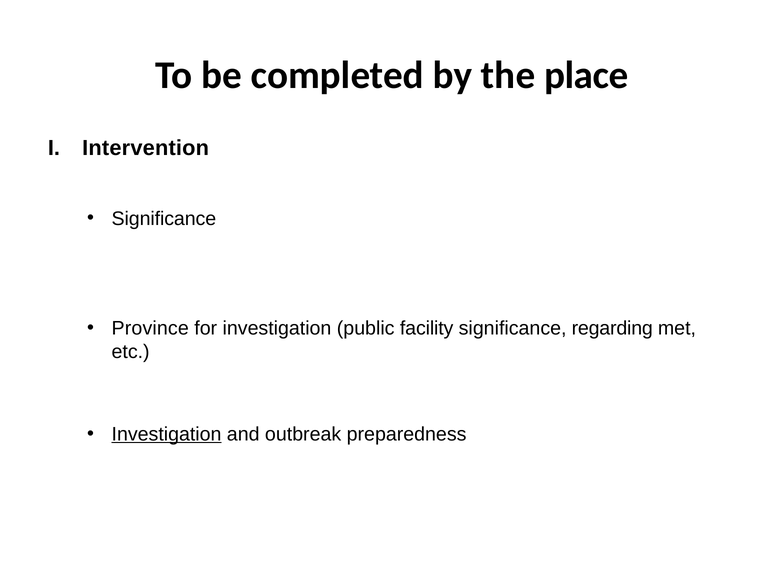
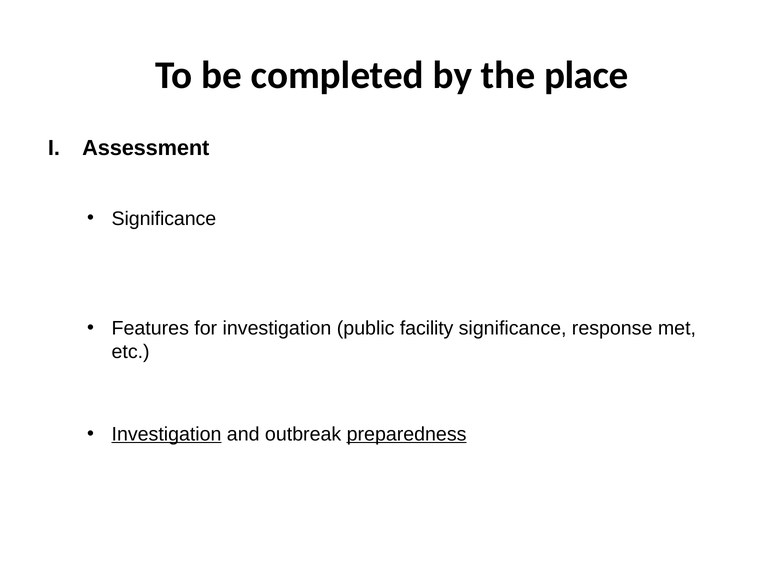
Intervention: Intervention -> Assessment (146, 148)
Province: Province -> Features (150, 328)
regarding: regarding -> response (612, 328)
preparedness underline: none -> present (407, 434)
